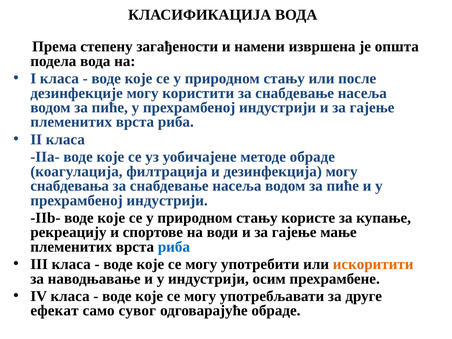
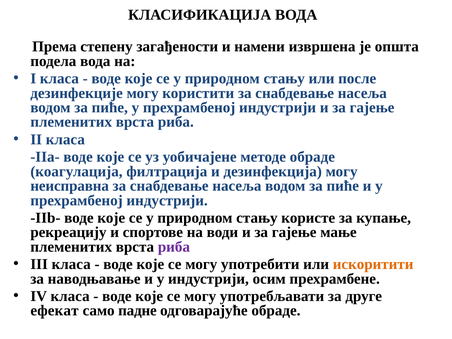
снабдевања: снабдевања -> неисправна (70, 186)
риба colour: blue -> purple (174, 247)
сувог: сувог -> падне (137, 311)
